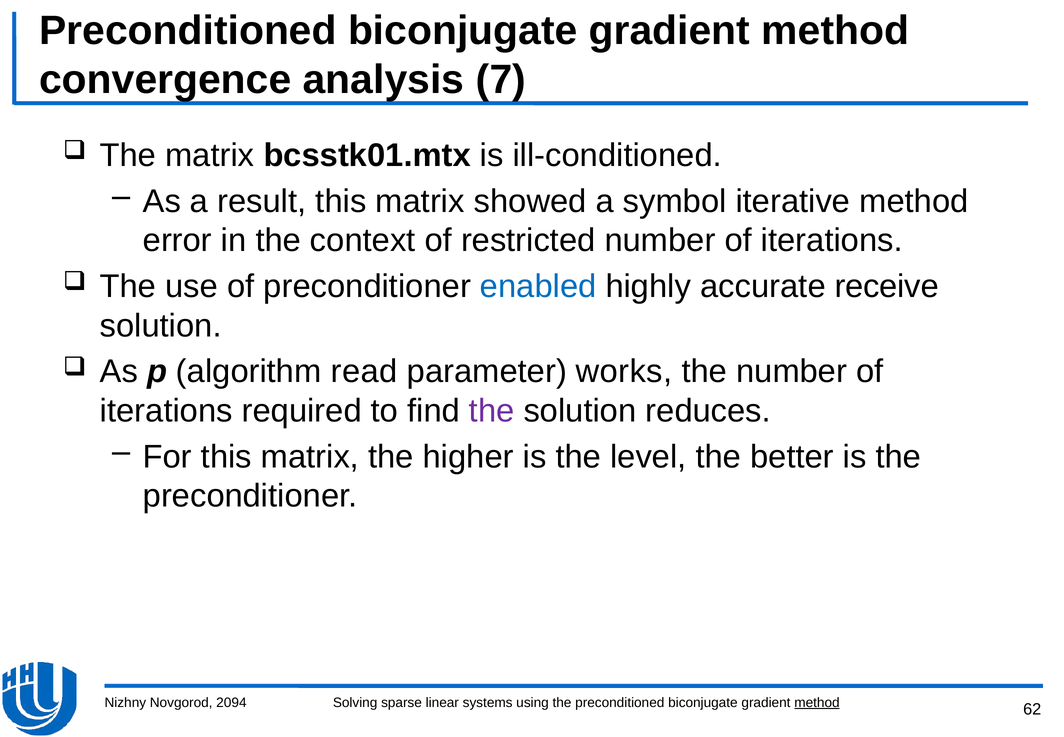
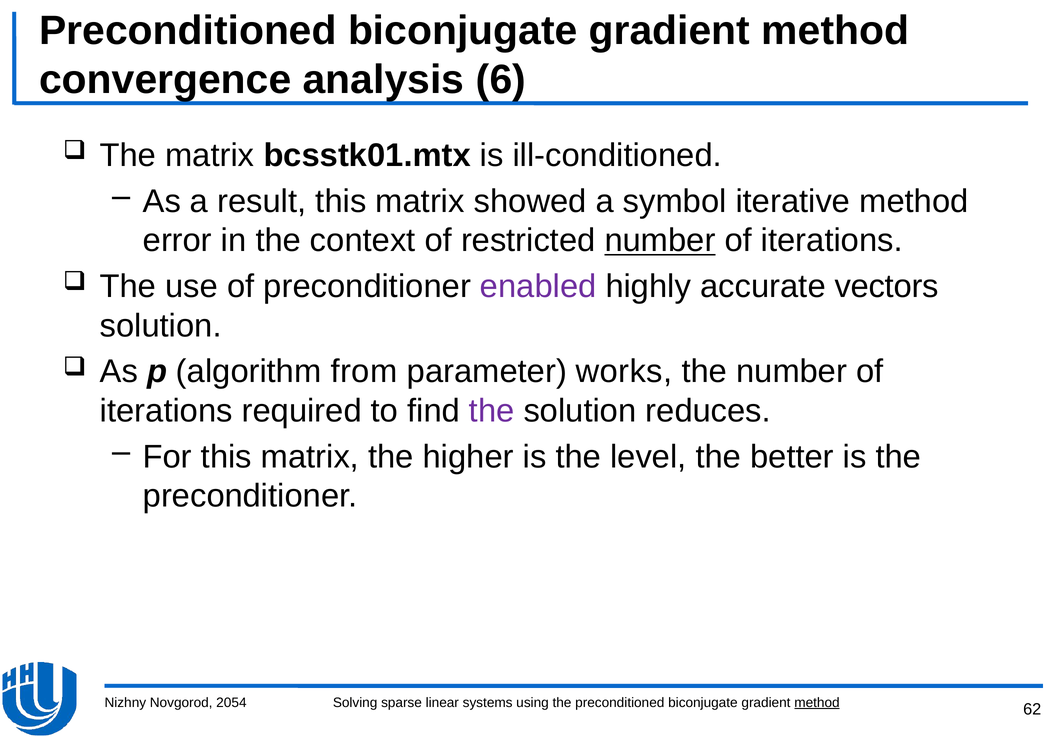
7: 7 -> 6 (501, 80)
number underline: none -> present (660, 241)
enabled colour: blue -> purple (538, 286)
receive: receive -> vectors (887, 286)
read: read -> from (364, 371)
2094: 2094 -> 2054 (231, 702)
